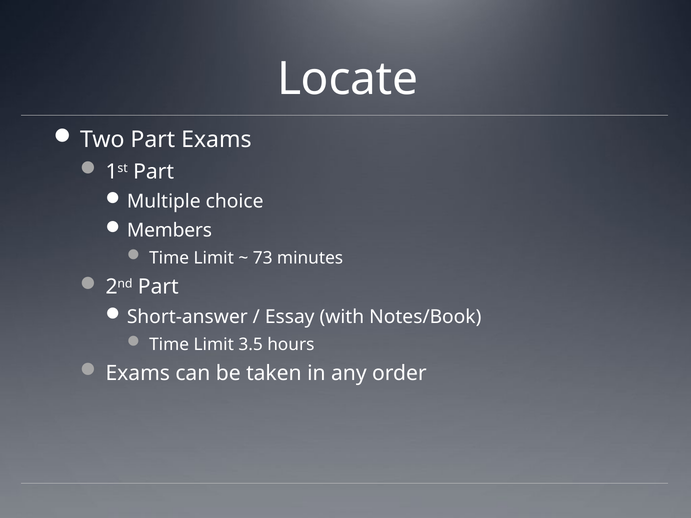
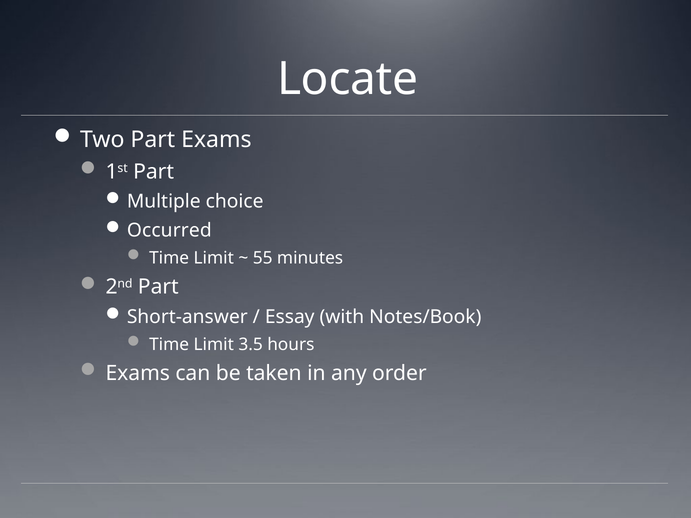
Members: Members -> Occurred (169, 231)
73: 73 -> 55 (263, 258)
